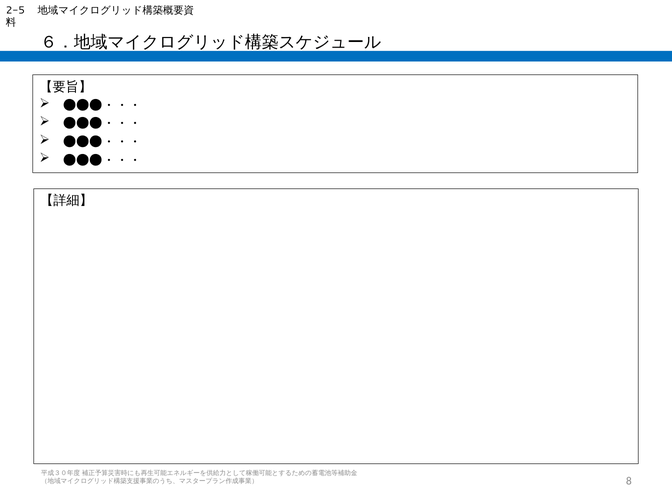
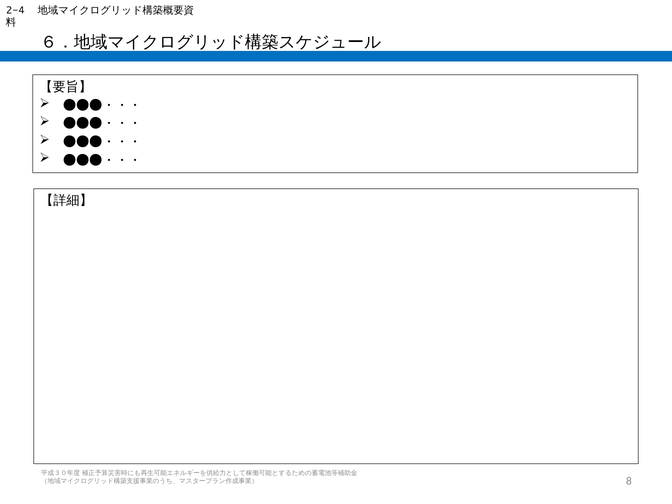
2-5: 2-5 -> 2-4 (15, 10)
